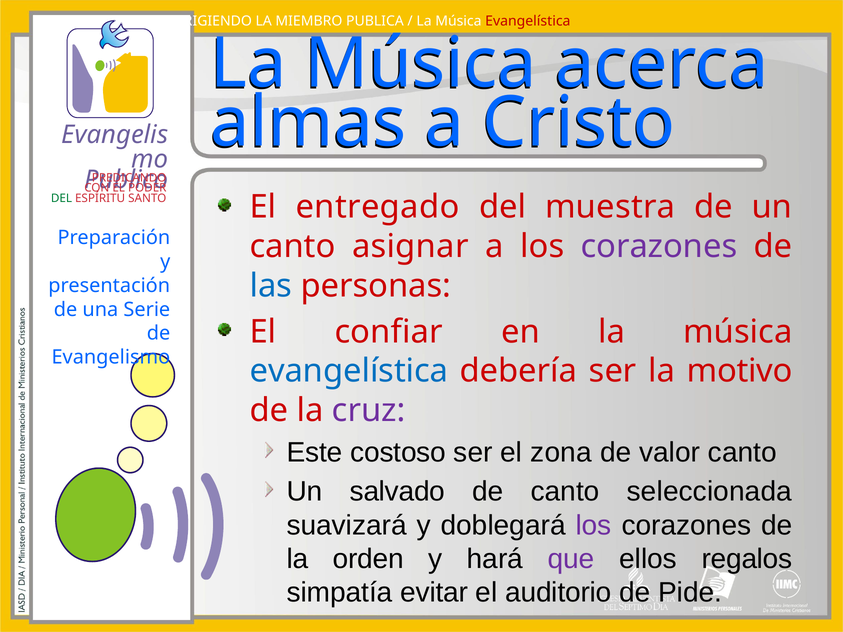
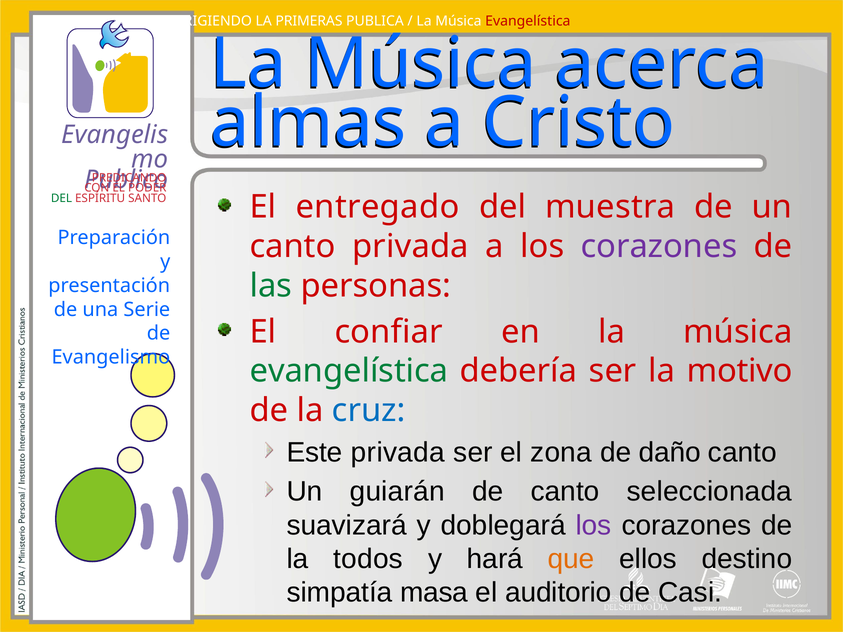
MIEMBRO: MIEMBRO -> PRIMERAS (309, 21)
canto asignar: asignar -> privada (410, 247)
las colour: blue -> green (271, 286)
evangelística colour: blue -> green (349, 371)
cruz colour: purple -> blue (369, 411)
Este costoso: costoso -> privada (398, 452)
valor: valor -> daño (670, 452)
salvado: salvado -> guiarán (397, 492)
orden: orden -> todos (368, 559)
que colour: purple -> orange (571, 559)
regalos: regalos -> destino (747, 559)
evitar: evitar -> masa (434, 593)
Pide: Pide -> Casi (690, 593)
